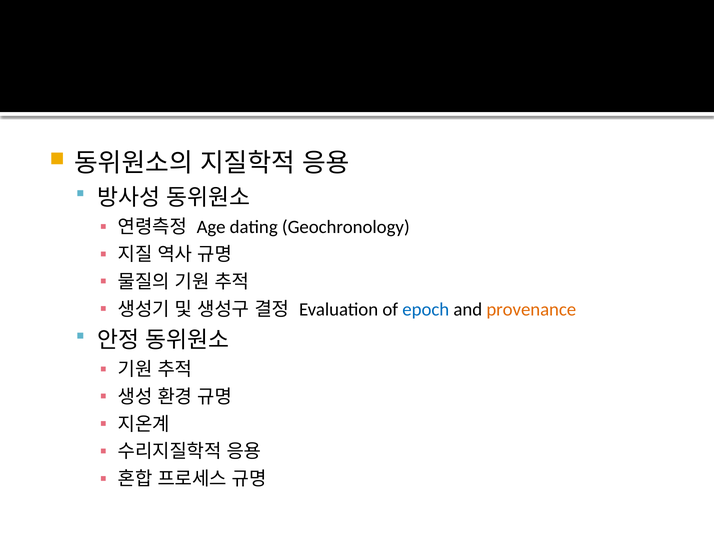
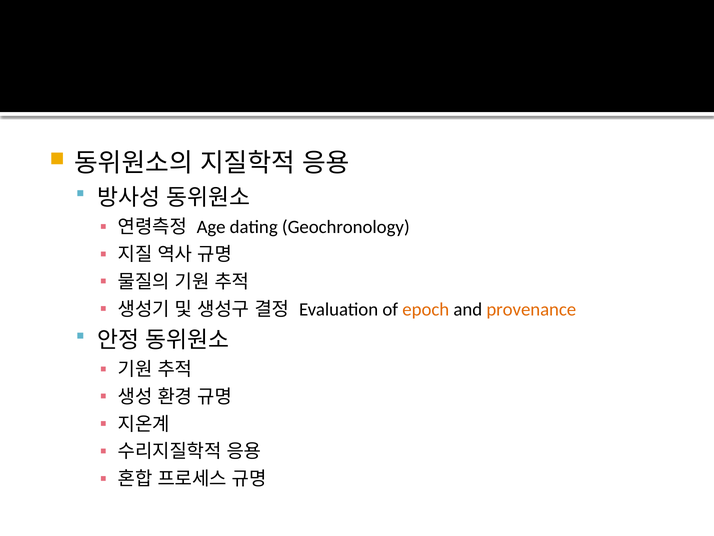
epoch colour: blue -> orange (426, 309)
